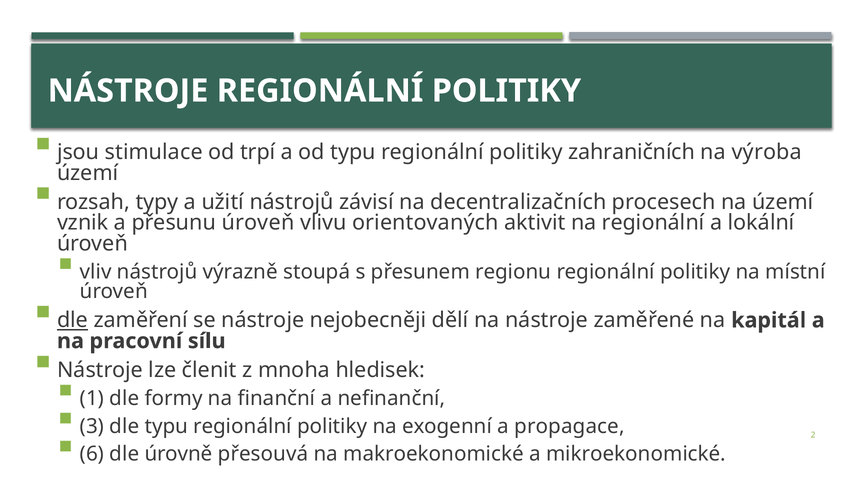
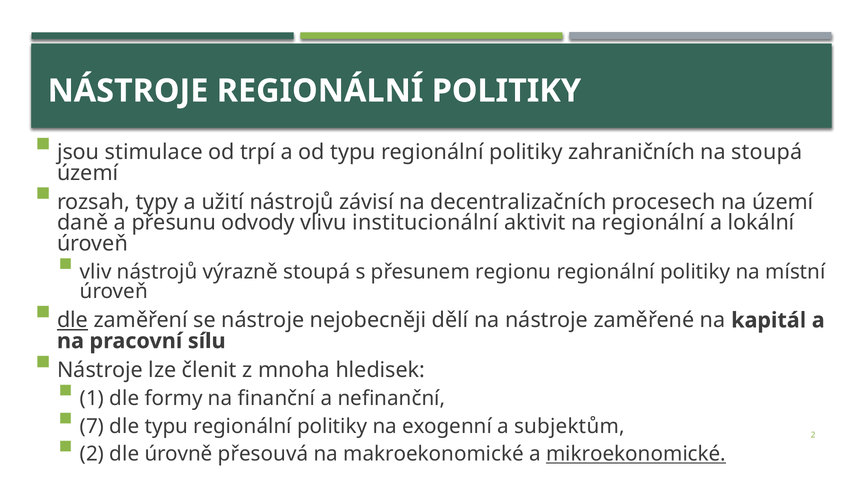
na výroba: výroba -> stoupá (767, 152)
vznik: vznik -> daně (83, 222)
přesunu úroveň: úroveň -> odvody (258, 222)
orientovaných: orientovaných -> institucionální (425, 222)
3: 3 -> 7 (92, 426)
propagace: propagace -> subjektům (569, 426)
6: 6 -> 2 (92, 454)
mikroekonomické underline: none -> present (636, 454)
